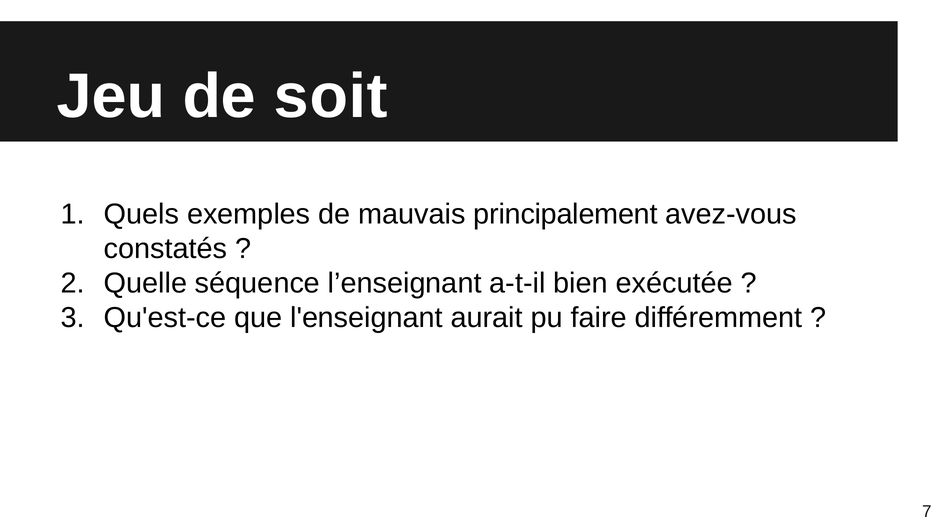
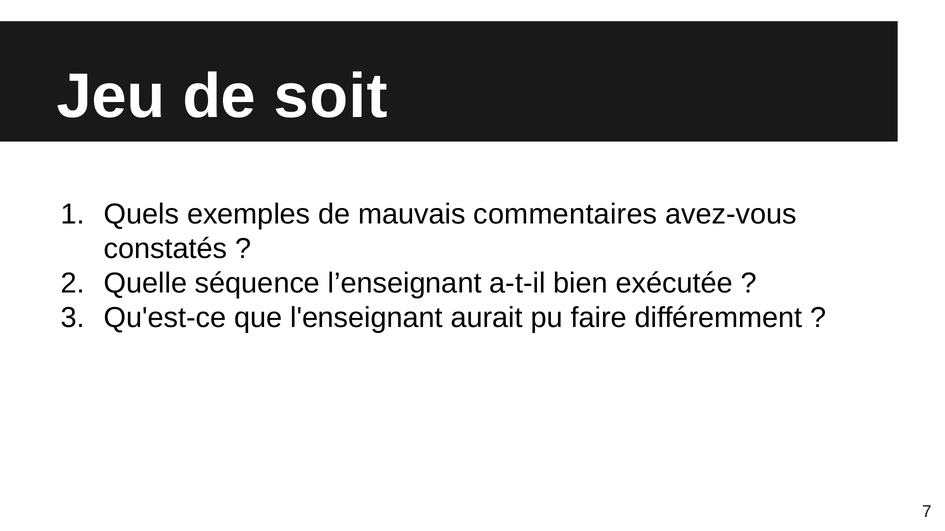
principalement: principalement -> commentaires (565, 214)
